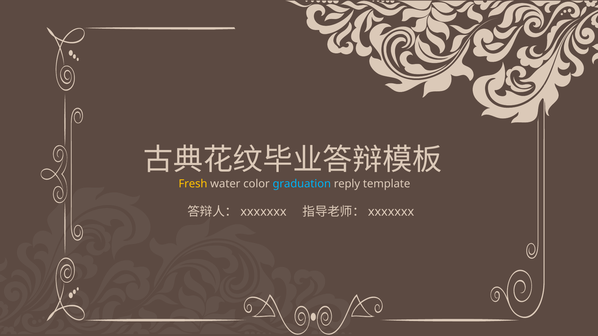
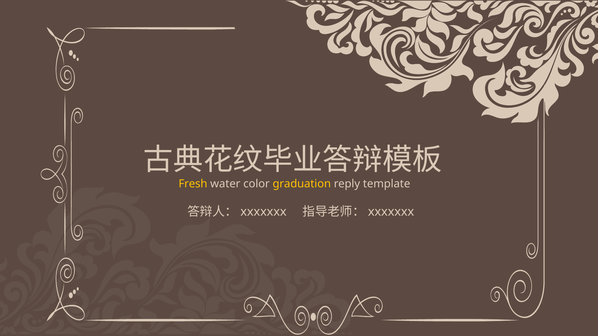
graduation colour: light blue -> yellow (302, 184)
